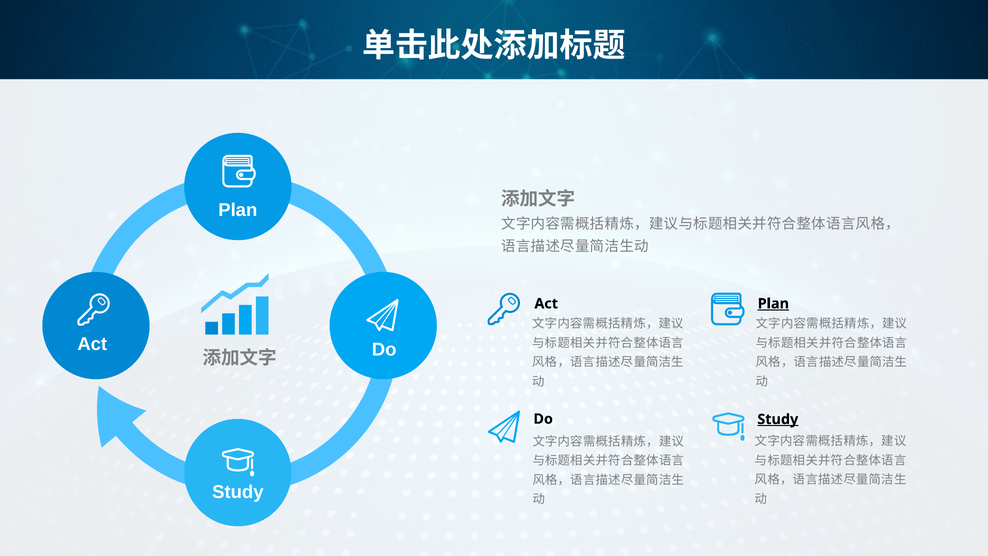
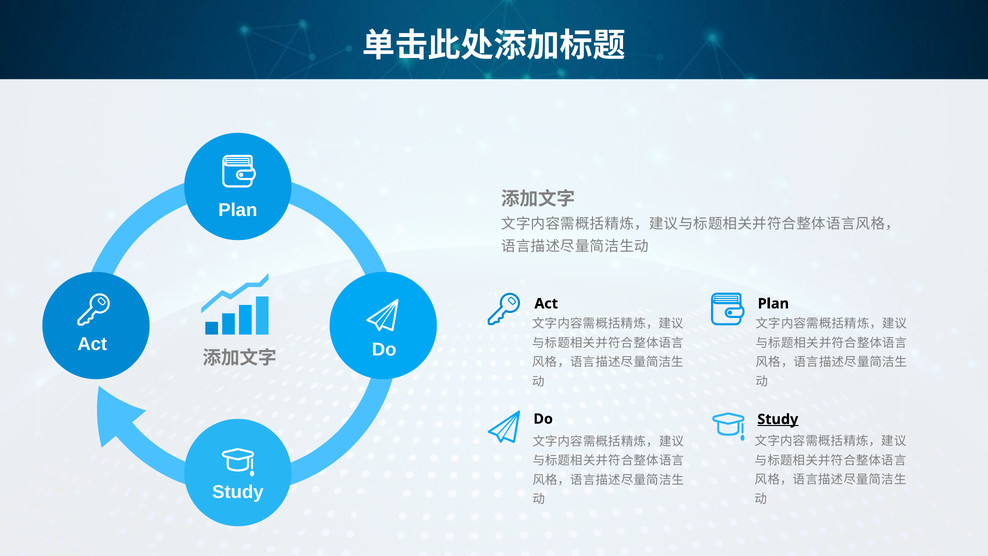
Plan underline: present -> none (773, 303)
